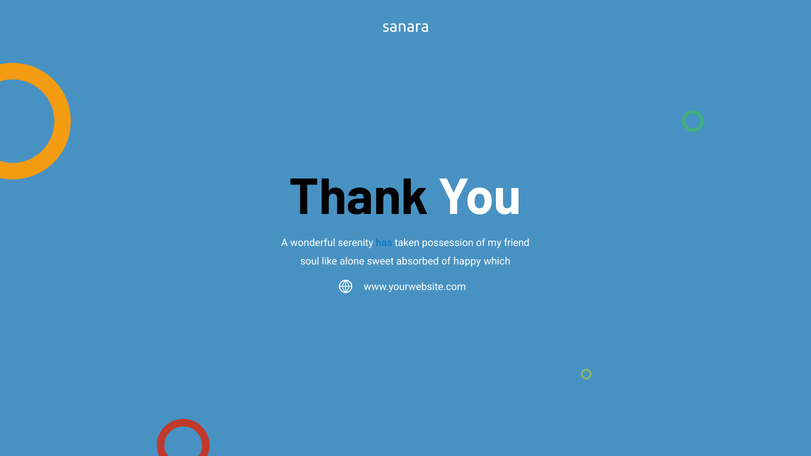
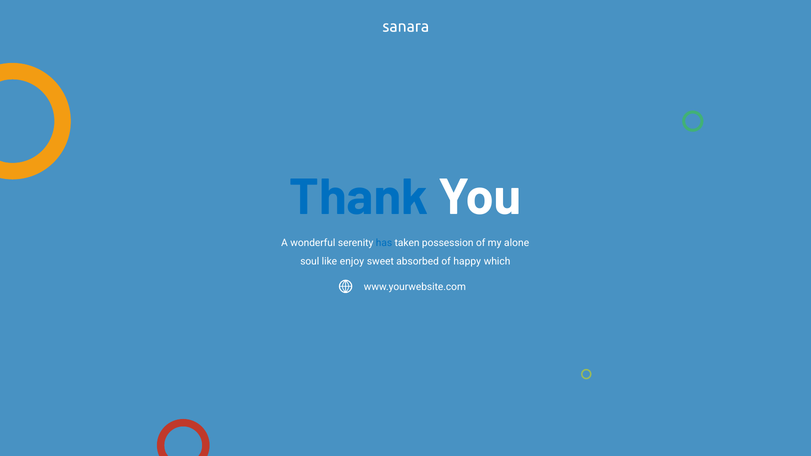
Thank colour: black -> blue (359, 198)
friend: friend -> alone (517, 243)
alone: alone -> enjoy (352, 261)
